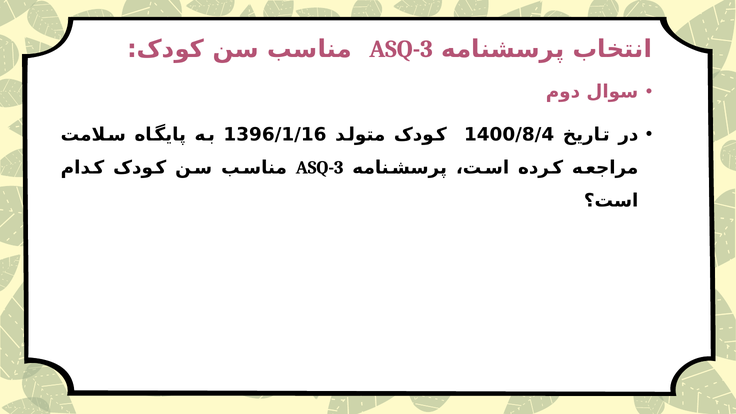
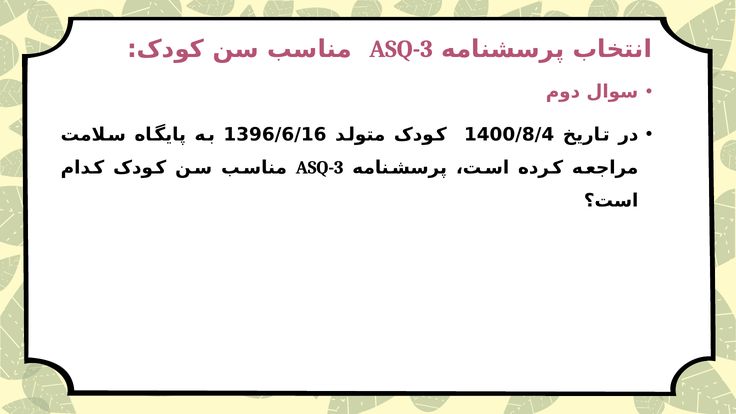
1396/1/16: 1396/1/16 -> 1396/6/16 (275, 134)
